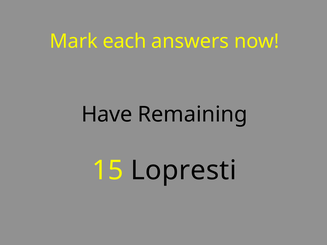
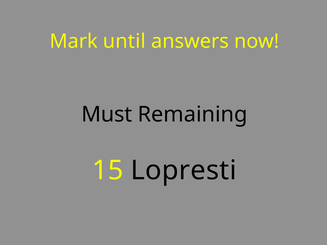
each: each -> until (124, 41)
Have: Have -> Must (107, 115)
